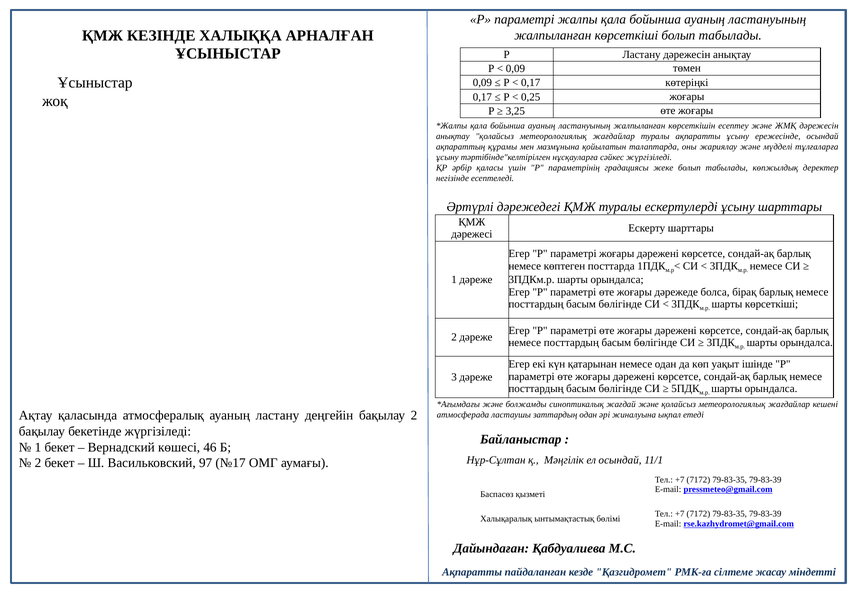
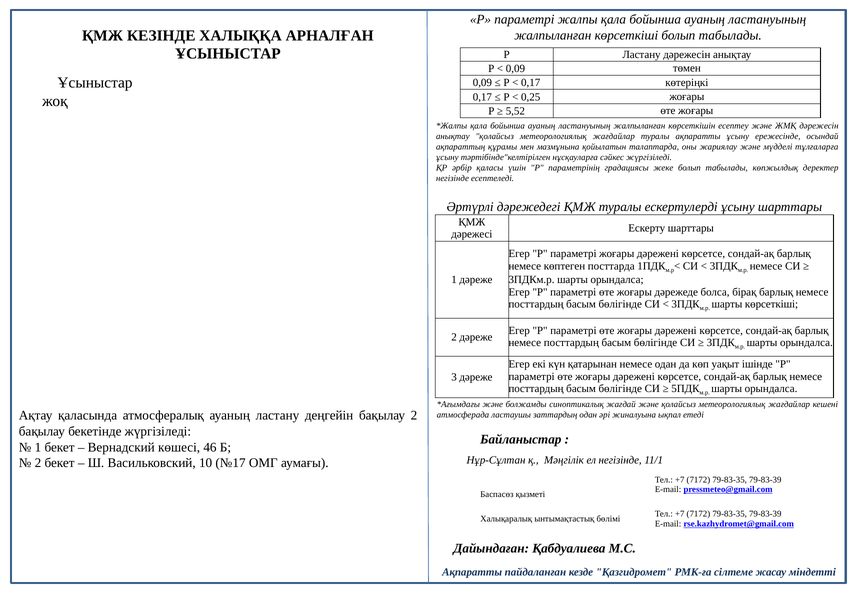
3,25: 3,25 -> 5,52 (515, 111)
ел осындай: осындай -> негізінде (620, 460)
97: 97 -> 10 (206, 463)
